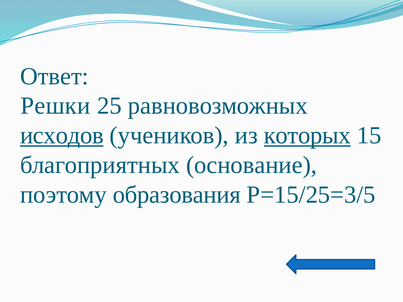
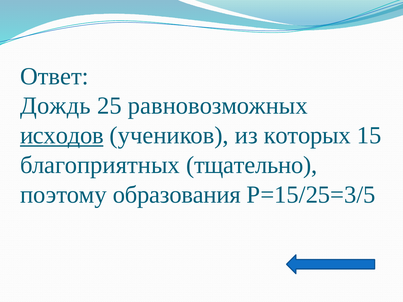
Решки: Решки -> Дождь (55, 106)
которых underline: present -> none (307, 136)
основание: основание -> тщательно (252, 165)
